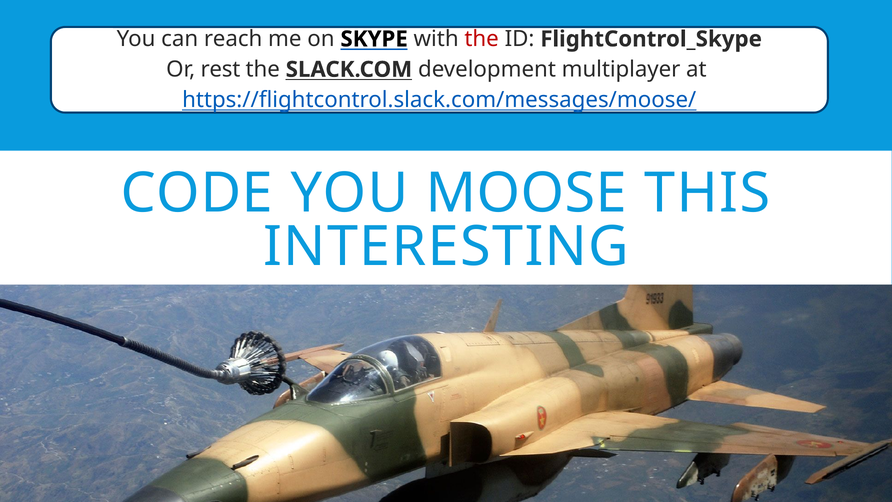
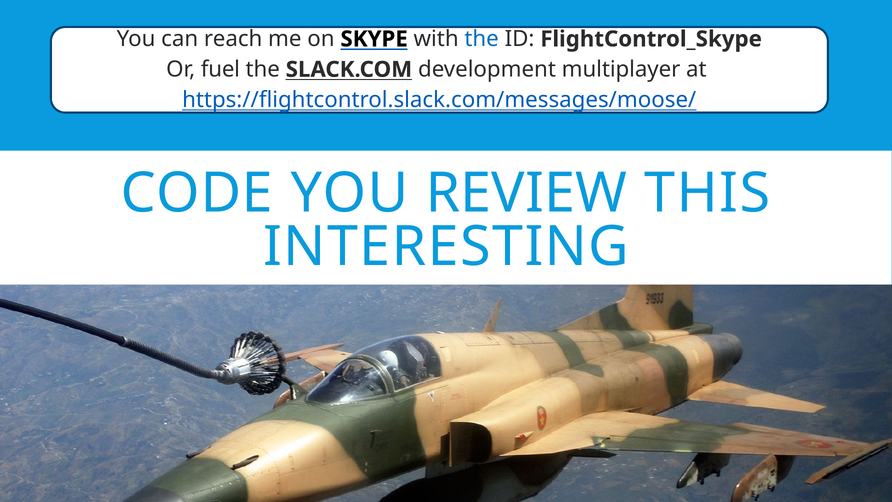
the colour: red -> blue (482, 39)
rest: rest -> fuel (220, 69)
MOOSE: MOOSE -> REVIEW (526, 193)
